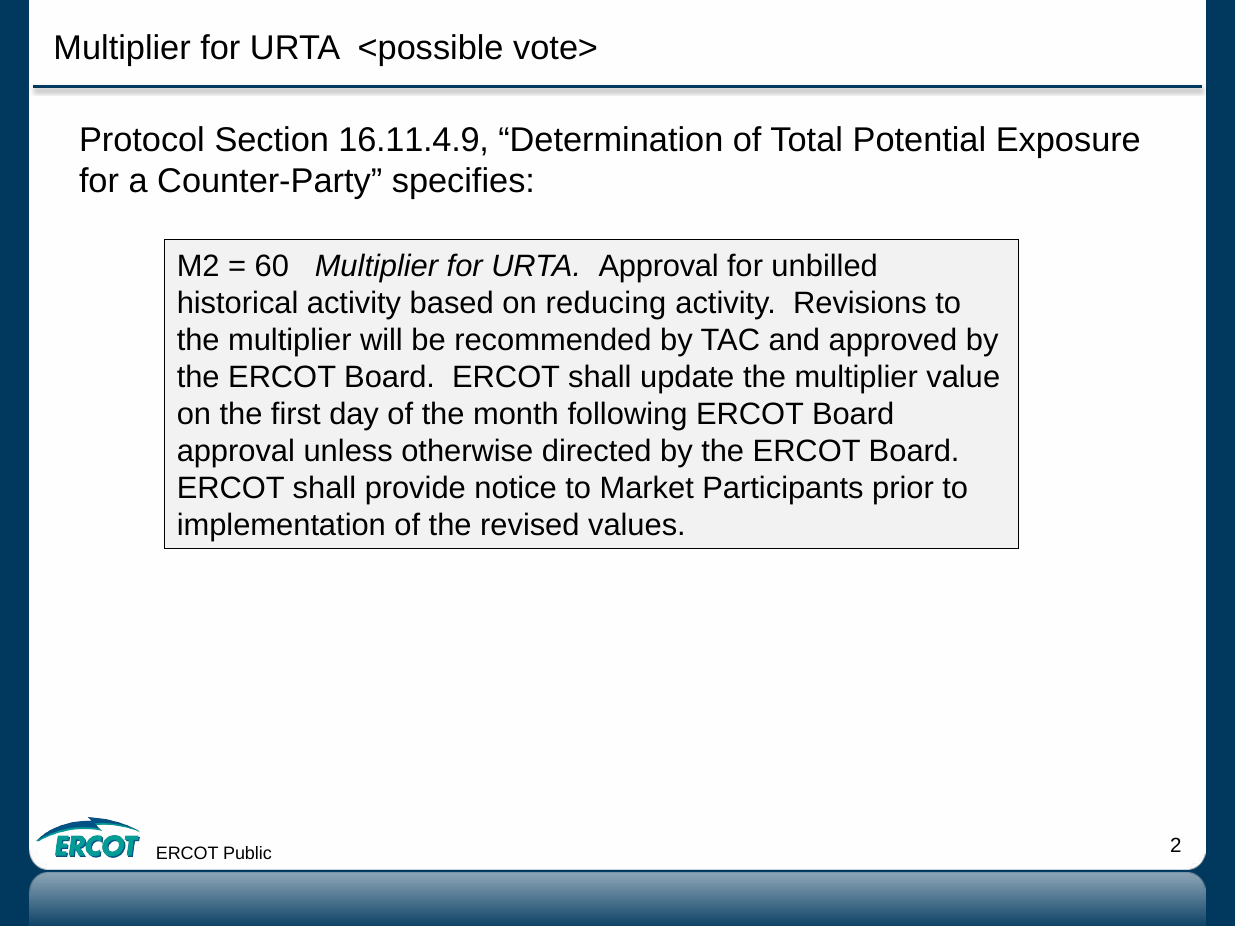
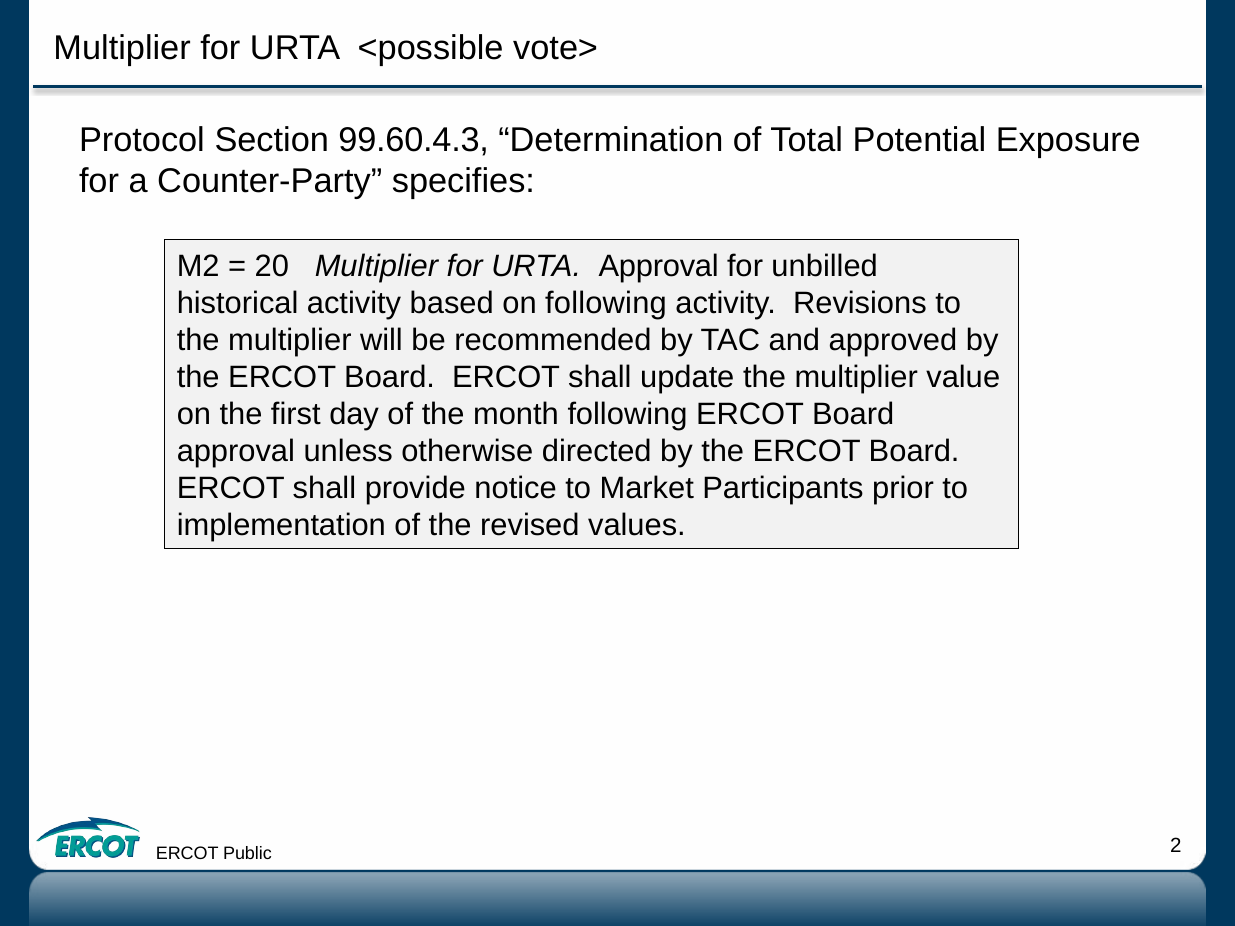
16.11.4.9: 16.11.4.9 -> 99.60.4.3 (414, 141)
60: 60 -> 20 (272, 266)
on reducing: reducing -> following (606, 303)
